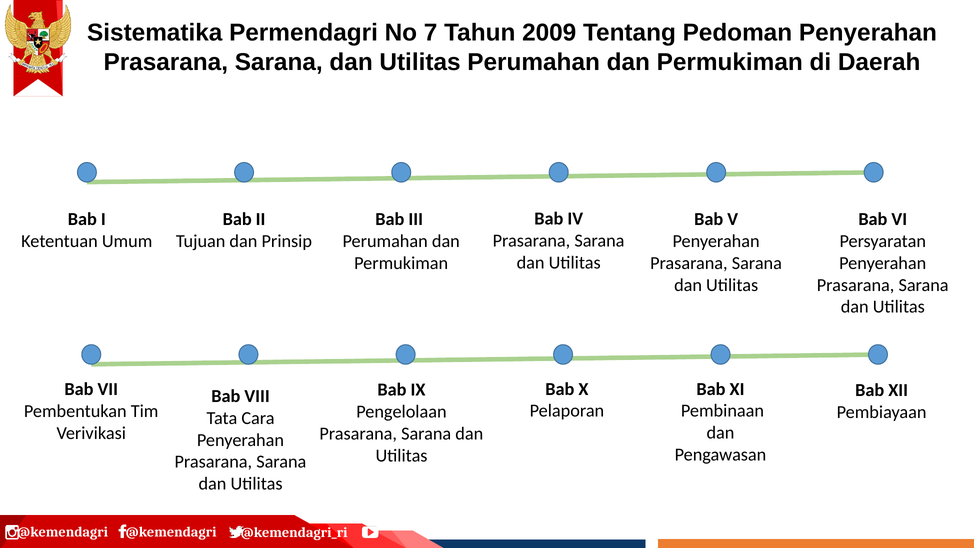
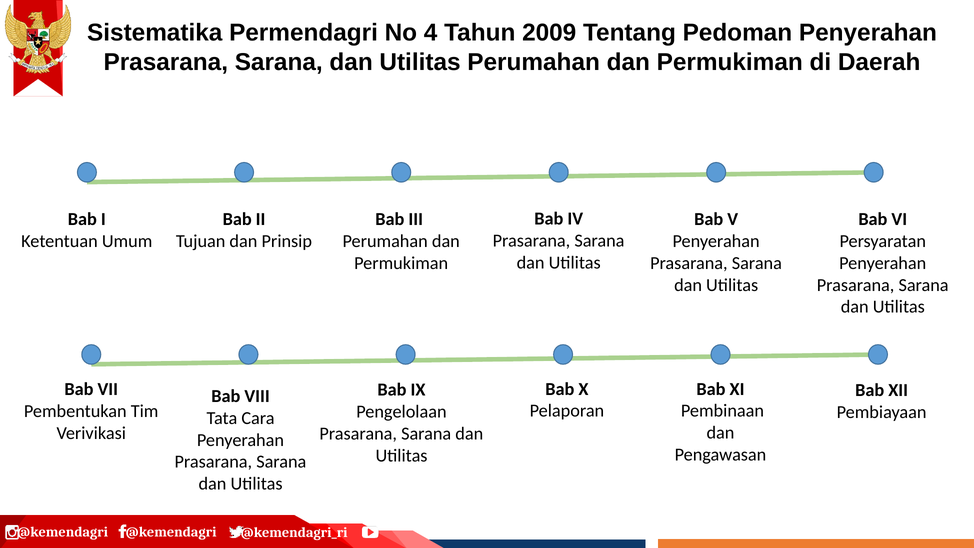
7: 7 -> 4 (431, 33)
